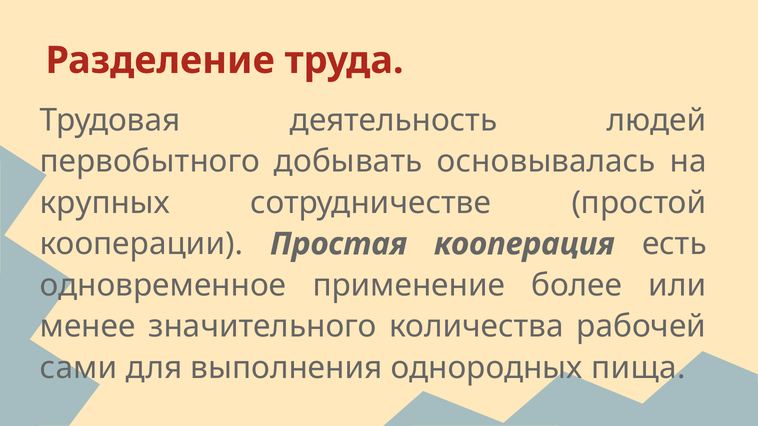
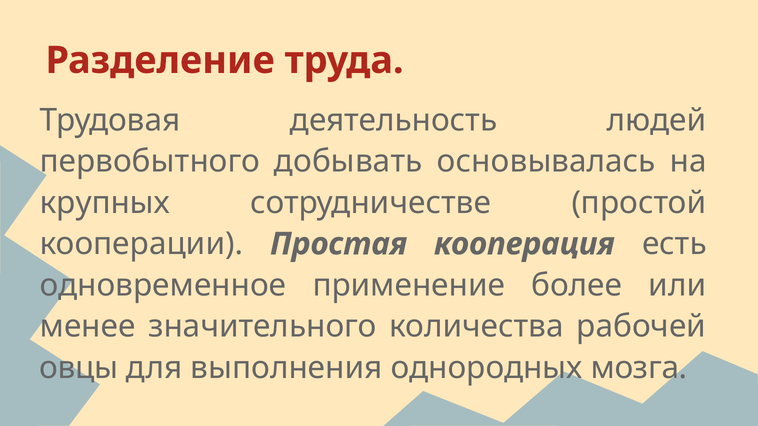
сами: сами -> овцы (79, 368)
пища: пища -> мозга (639, 368)
